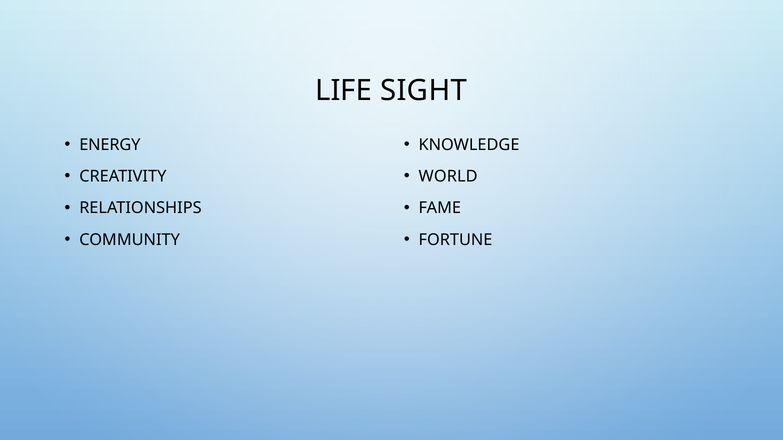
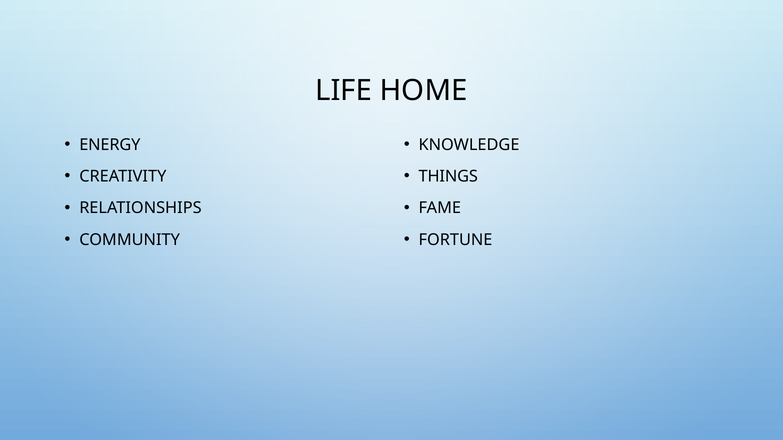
SIGHT: SIGHT -> HOME (424, 91)
WORLD: WORLD -> THINGS (448, 177)
